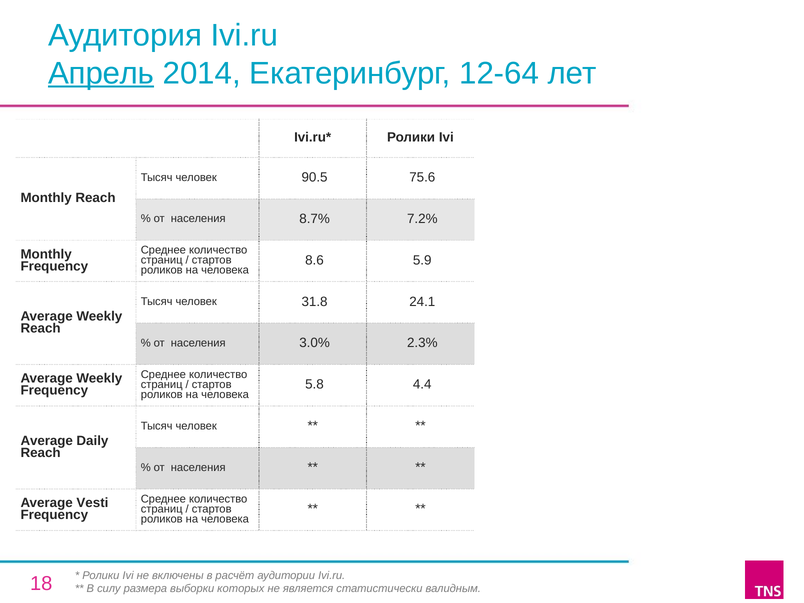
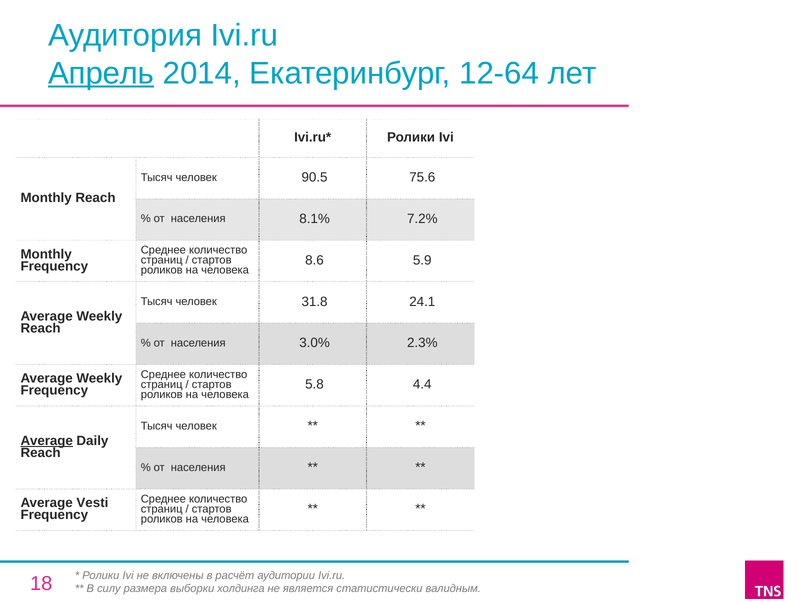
8.7%: 8.7% -> 8.1% (315, 219)
Average underline: none -> present (47, 441)
которых: которых -> холдинга (241, 589)
